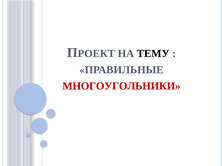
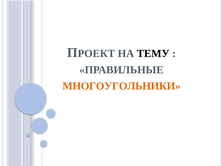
МНОГОУГОЛЬНИКИ colour: red -> orange (121, 86)
